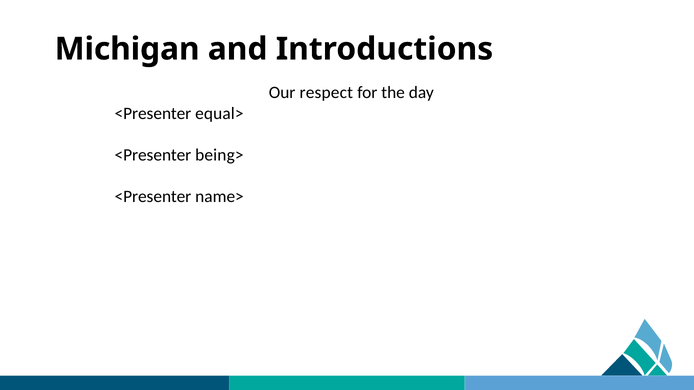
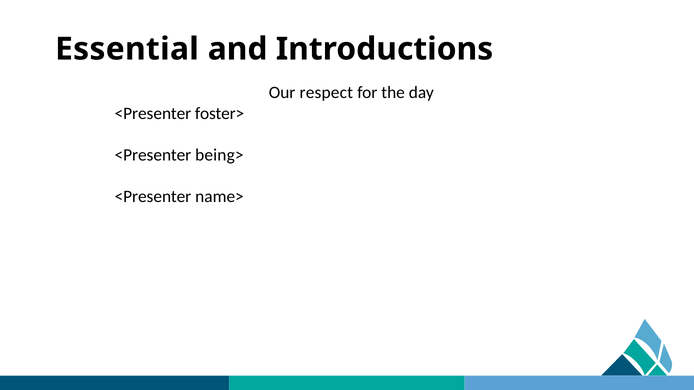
Michigan: Michigan -> Essential (127, 49)
equal>: equal> -> foster> (220, 114)
